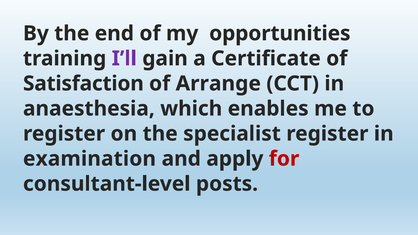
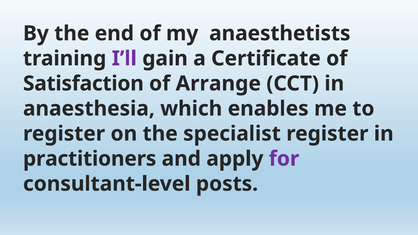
opportunities: opportunities -> anaesthetists (280, 33)
examination: examination -> practitioners (90, 159)
for colour: red -> purple (284, 159)
